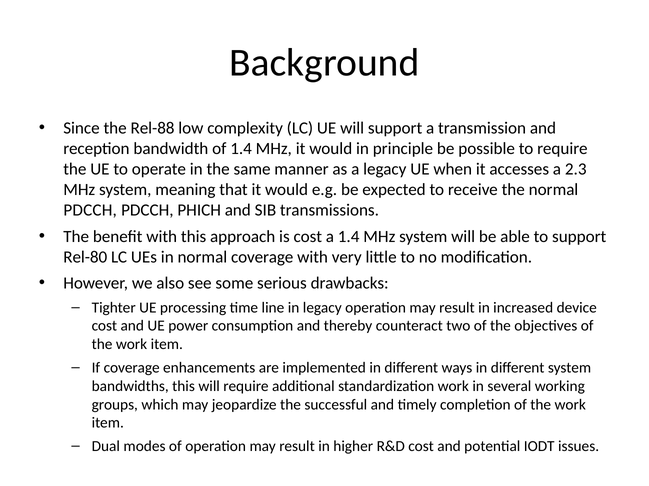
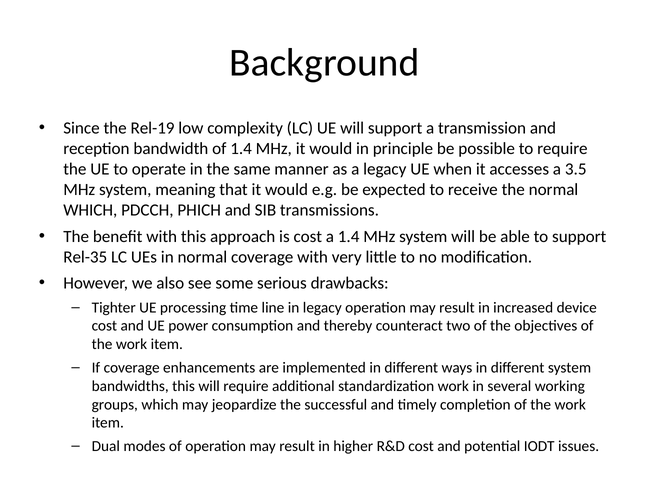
Rel-88: Rel-88 -> Rel-19 (153, 128)
2.3: 2.3 -> 3.5 (576, 169)
PDCCH: PDCCH -> WHICH (90, 210)
Rel-80: Rel-80 -> Rel-35 (85, 257)
